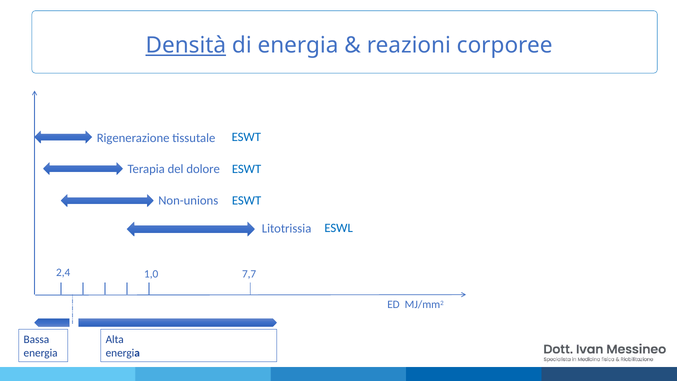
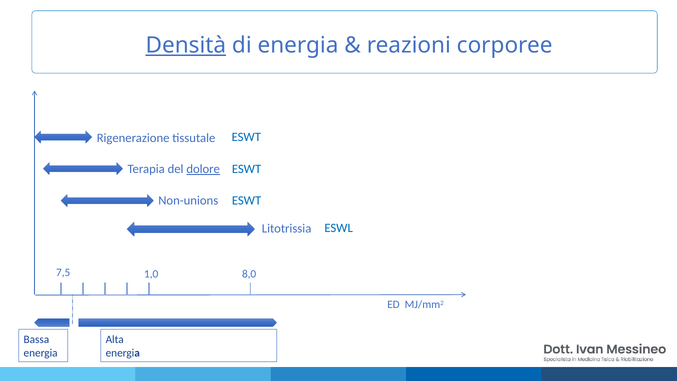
dolore underline: none -> present (203, 169)
2,4: 2,4 -> 7,5 (63, 273)
7,7: 7,7 -> 8,0 (249, 274)
